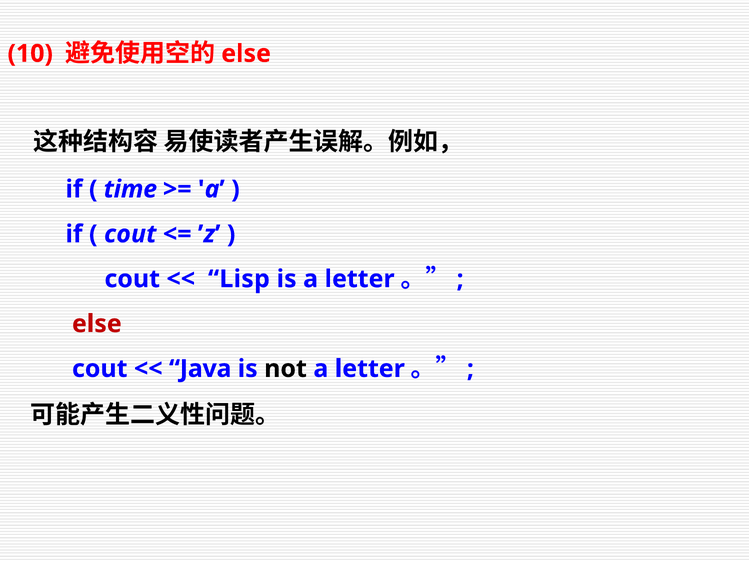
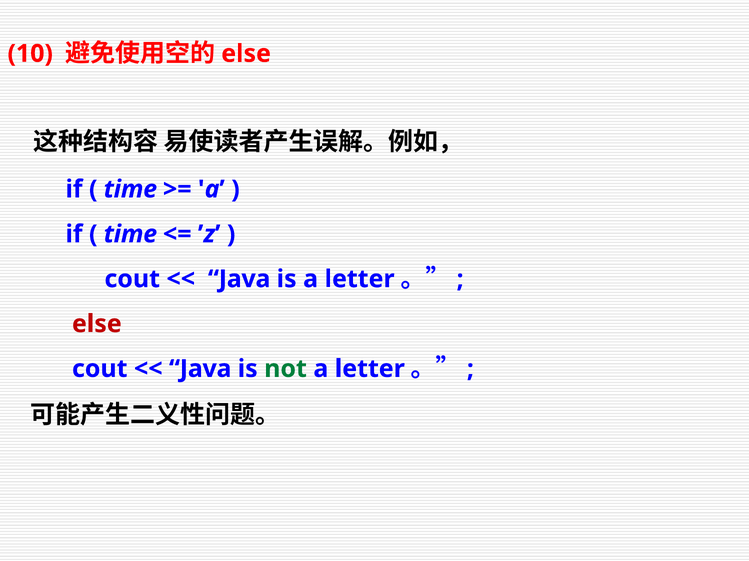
cout: cout -> time (130, 234)
Lisp: Lisp -> Java (239, 279)
not colour: black -> green (286, 369)
